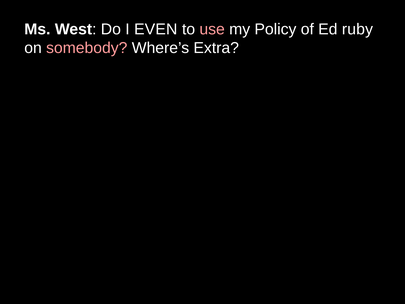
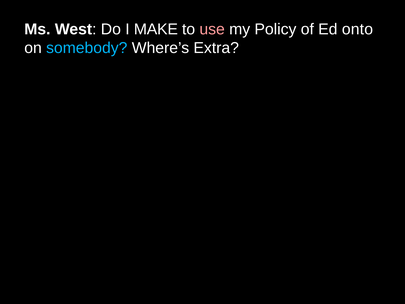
EVEN: EVEN -> MAKE (156, 29)
ruby: ruby -> onto (357, 29)
somebody colour: pink -> light blue (87, 48)
